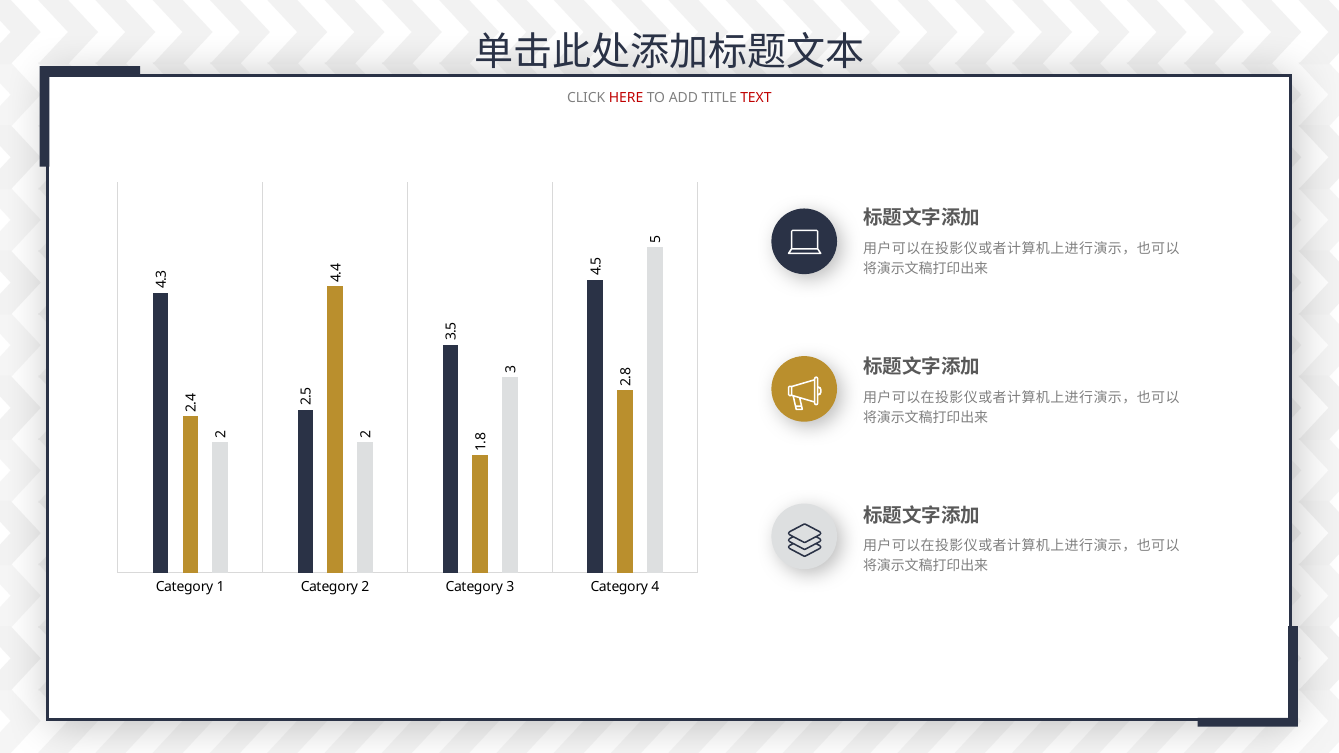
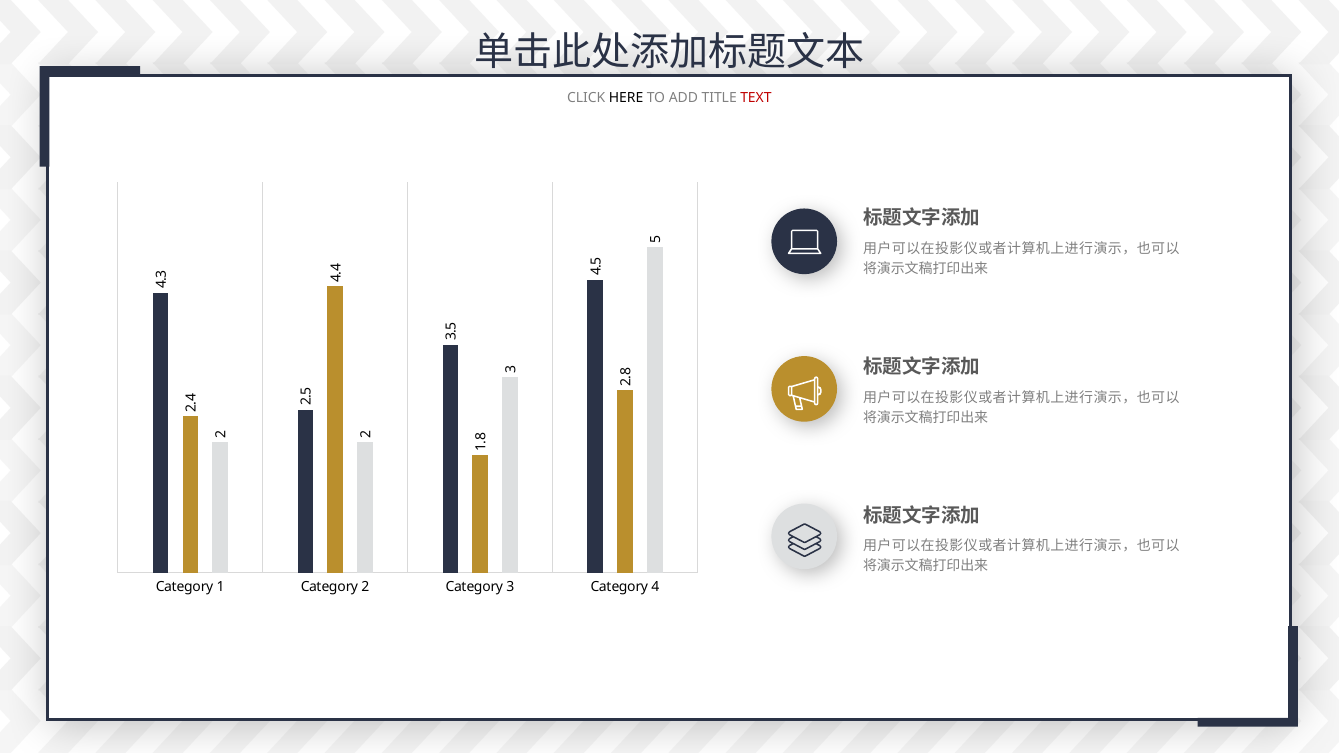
HERE colour: red -> black (626, 98)
